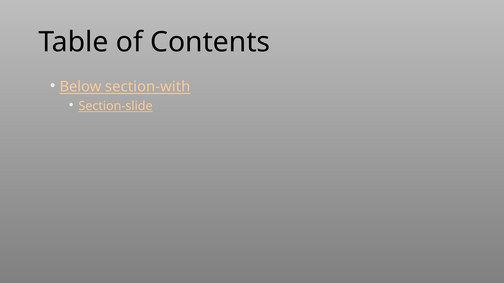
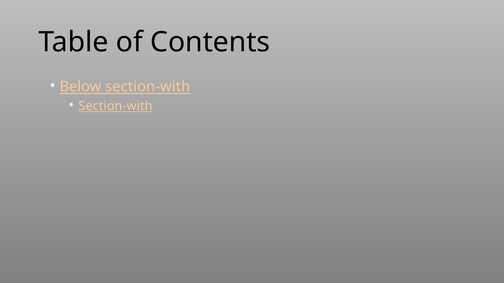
Section-slide: Section-slide -> Section-with (115, 106)
